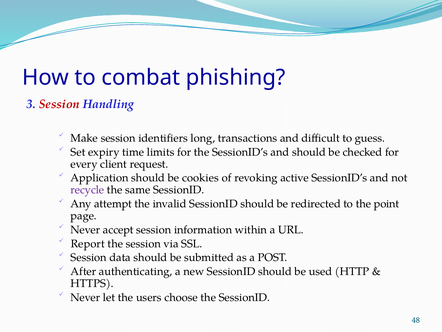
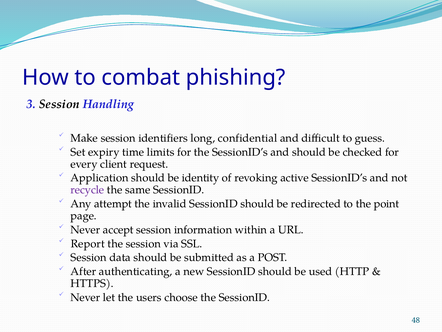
Session colour: red -> black (59, 104)
transactions: transactions -> confidential (248, 138)
cookies: cookies -> identity (201, 178)
